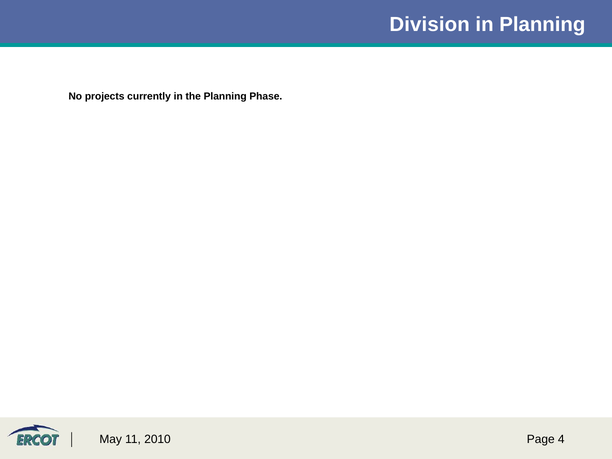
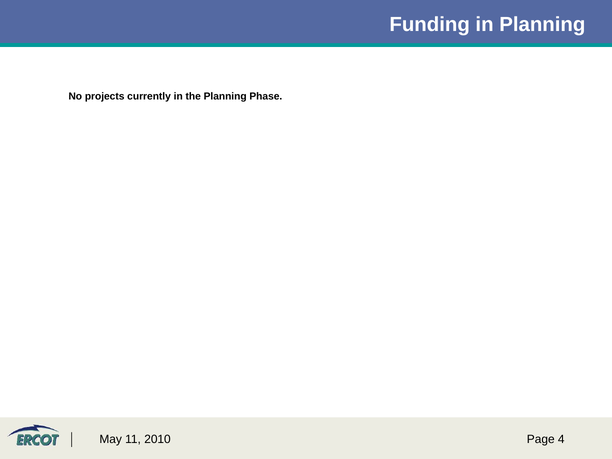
Division: Division -> Funding (430, 24)
